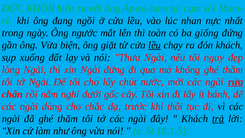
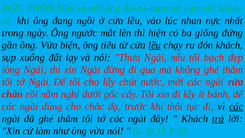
KHÔN: KHÔN -> THÔN (40, 8)
thì toàn: toàn -> hiện (157, 33)
giặt: giặt -> tiêu (109, 45)
nguy: nguy -> bạch (214, 57)
rửa underline: present -> none (236, 82)
các underline: none -> present (236, 106)
